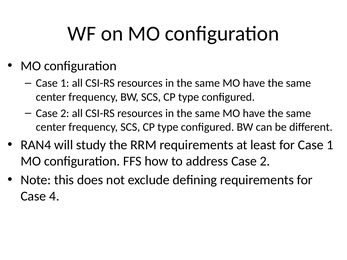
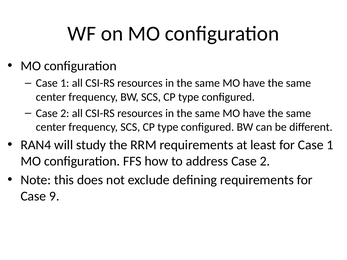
4: 4 -> 9 (54, 196)
